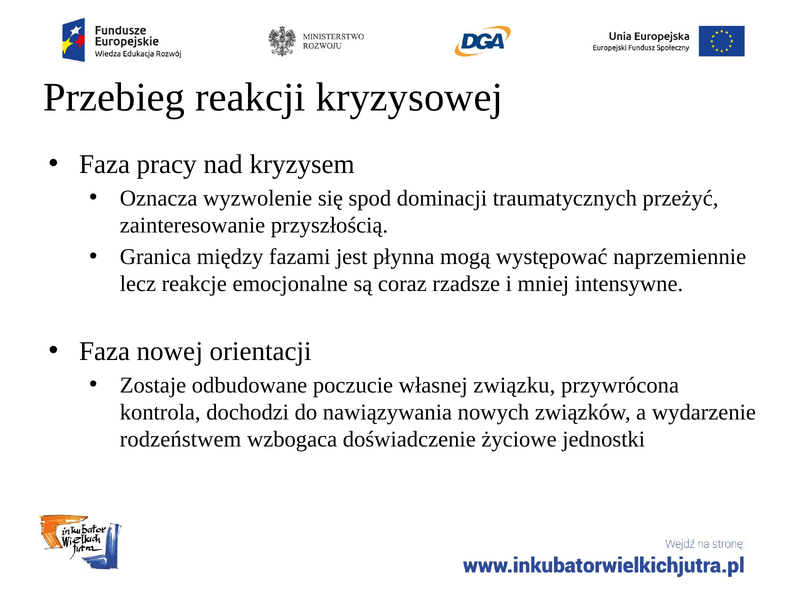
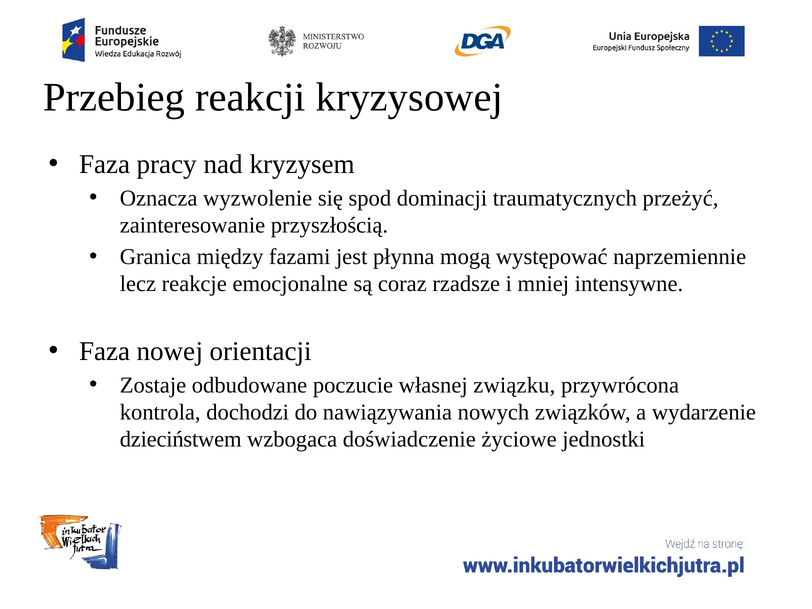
rodzeństwem: rodzeństwem -> dzieciństwem (181, 439)
